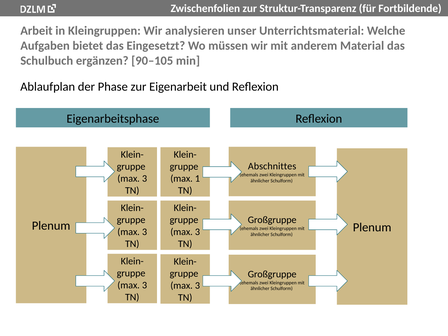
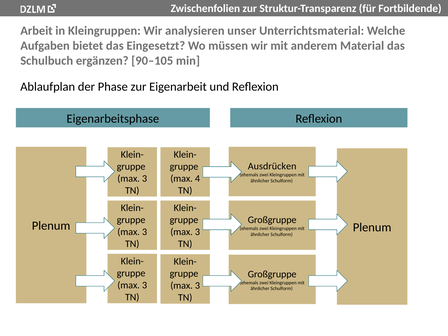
Abschnittes: Abschnittes -> Ausdrücken (272, 166)
1: 1 -> 4 (197, 179)
